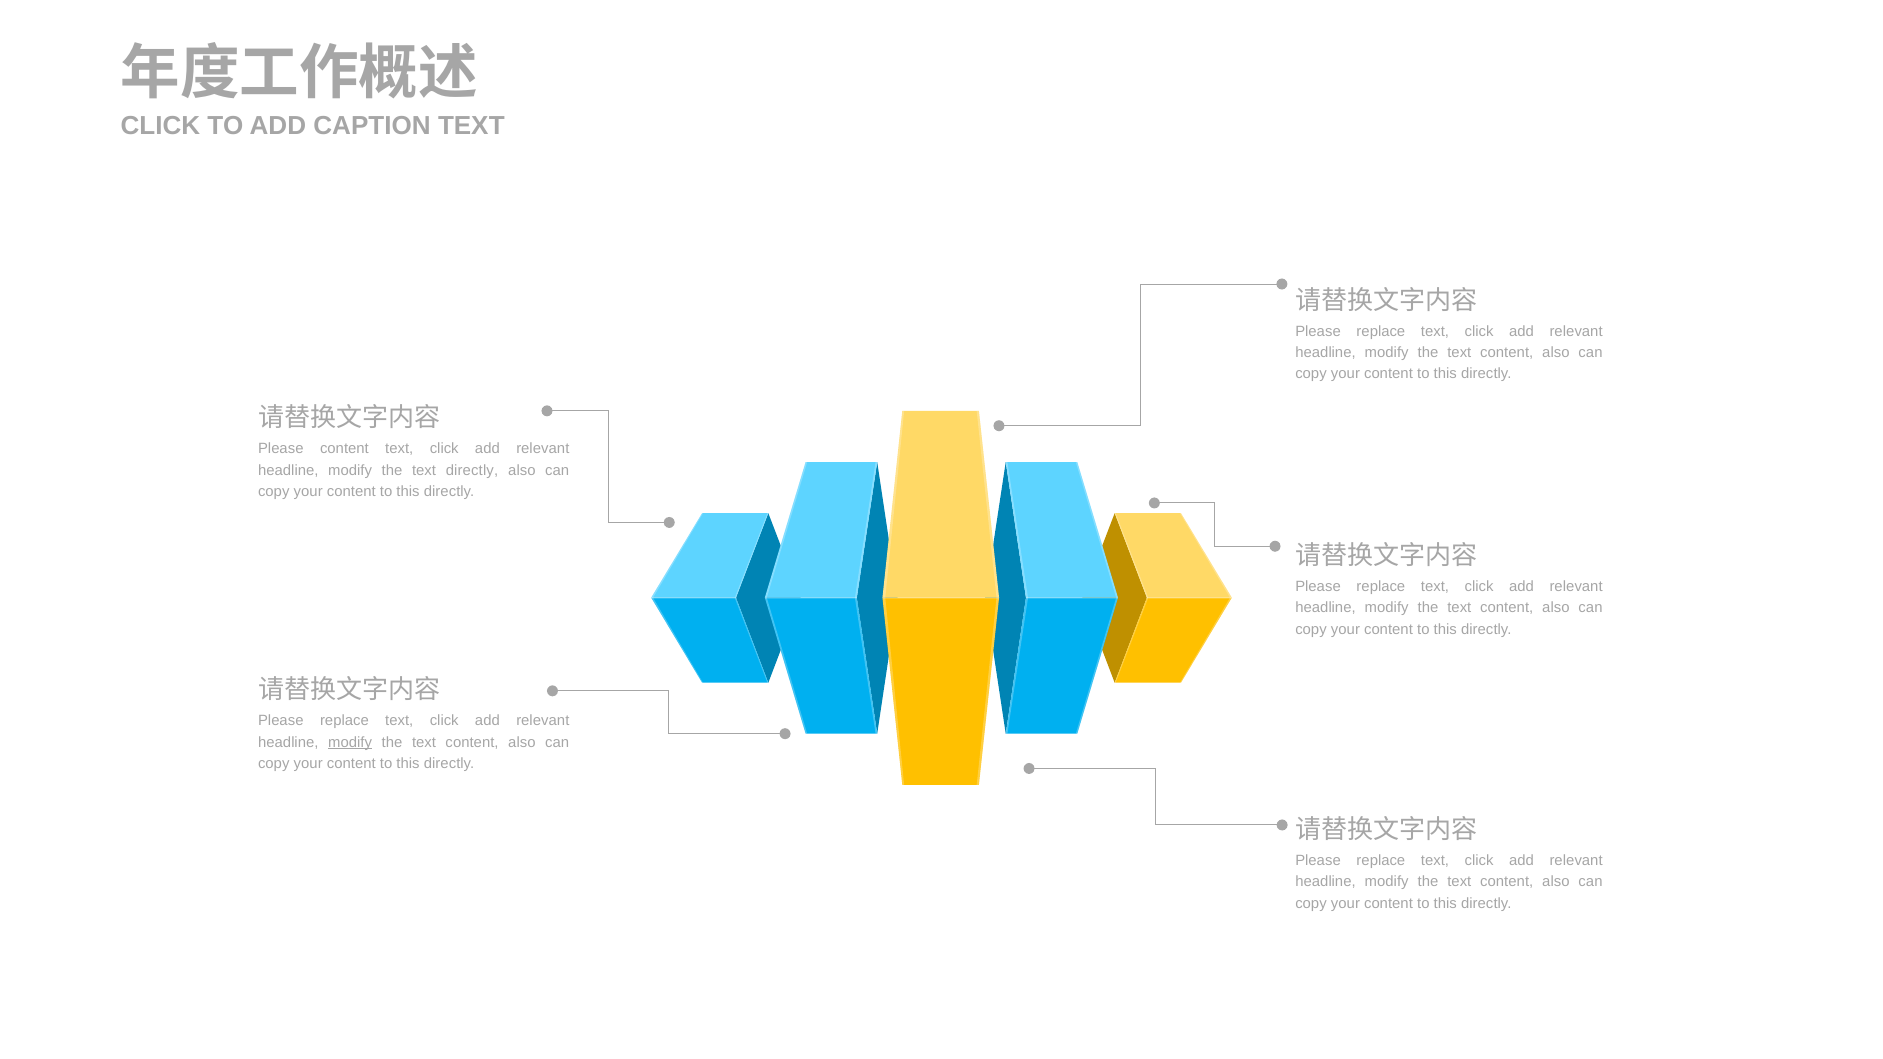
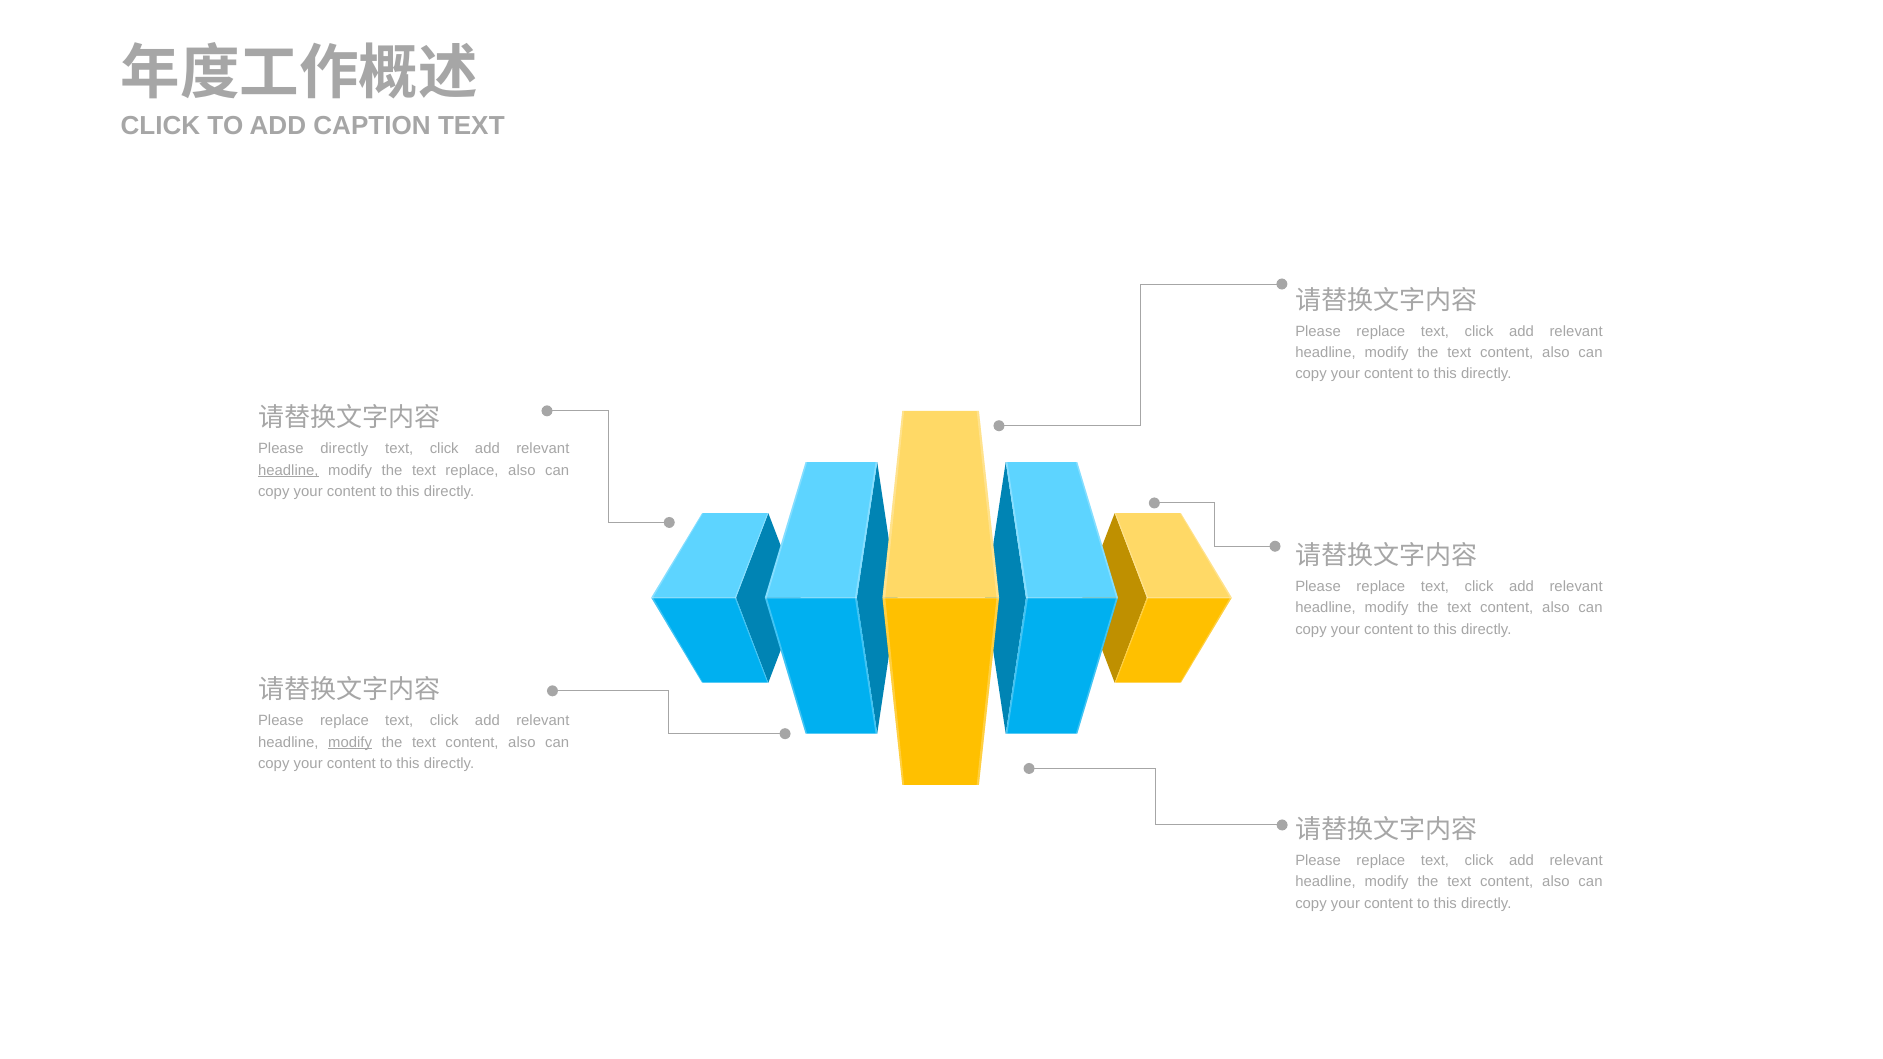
Please content: content -> directly (344, 449)
headline underline: none -> present (288, 470)
text directly: directly -> replace (472, 470)
